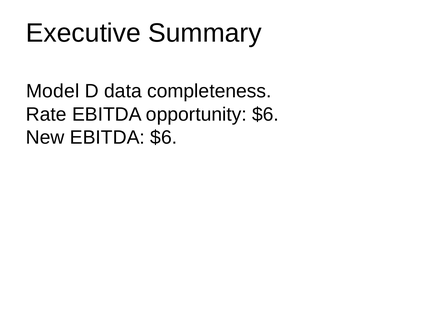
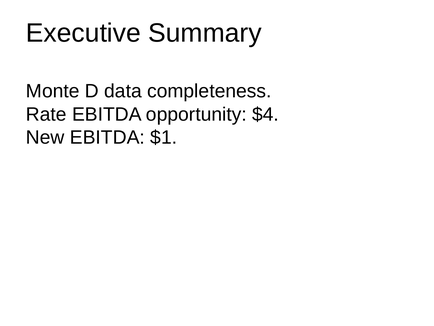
Model: Model -> Monte (53, 91)
opportunity $6: $6 -> $4 (266, 114)
EBITDA $6: $6 -> $1 (164, 137)
